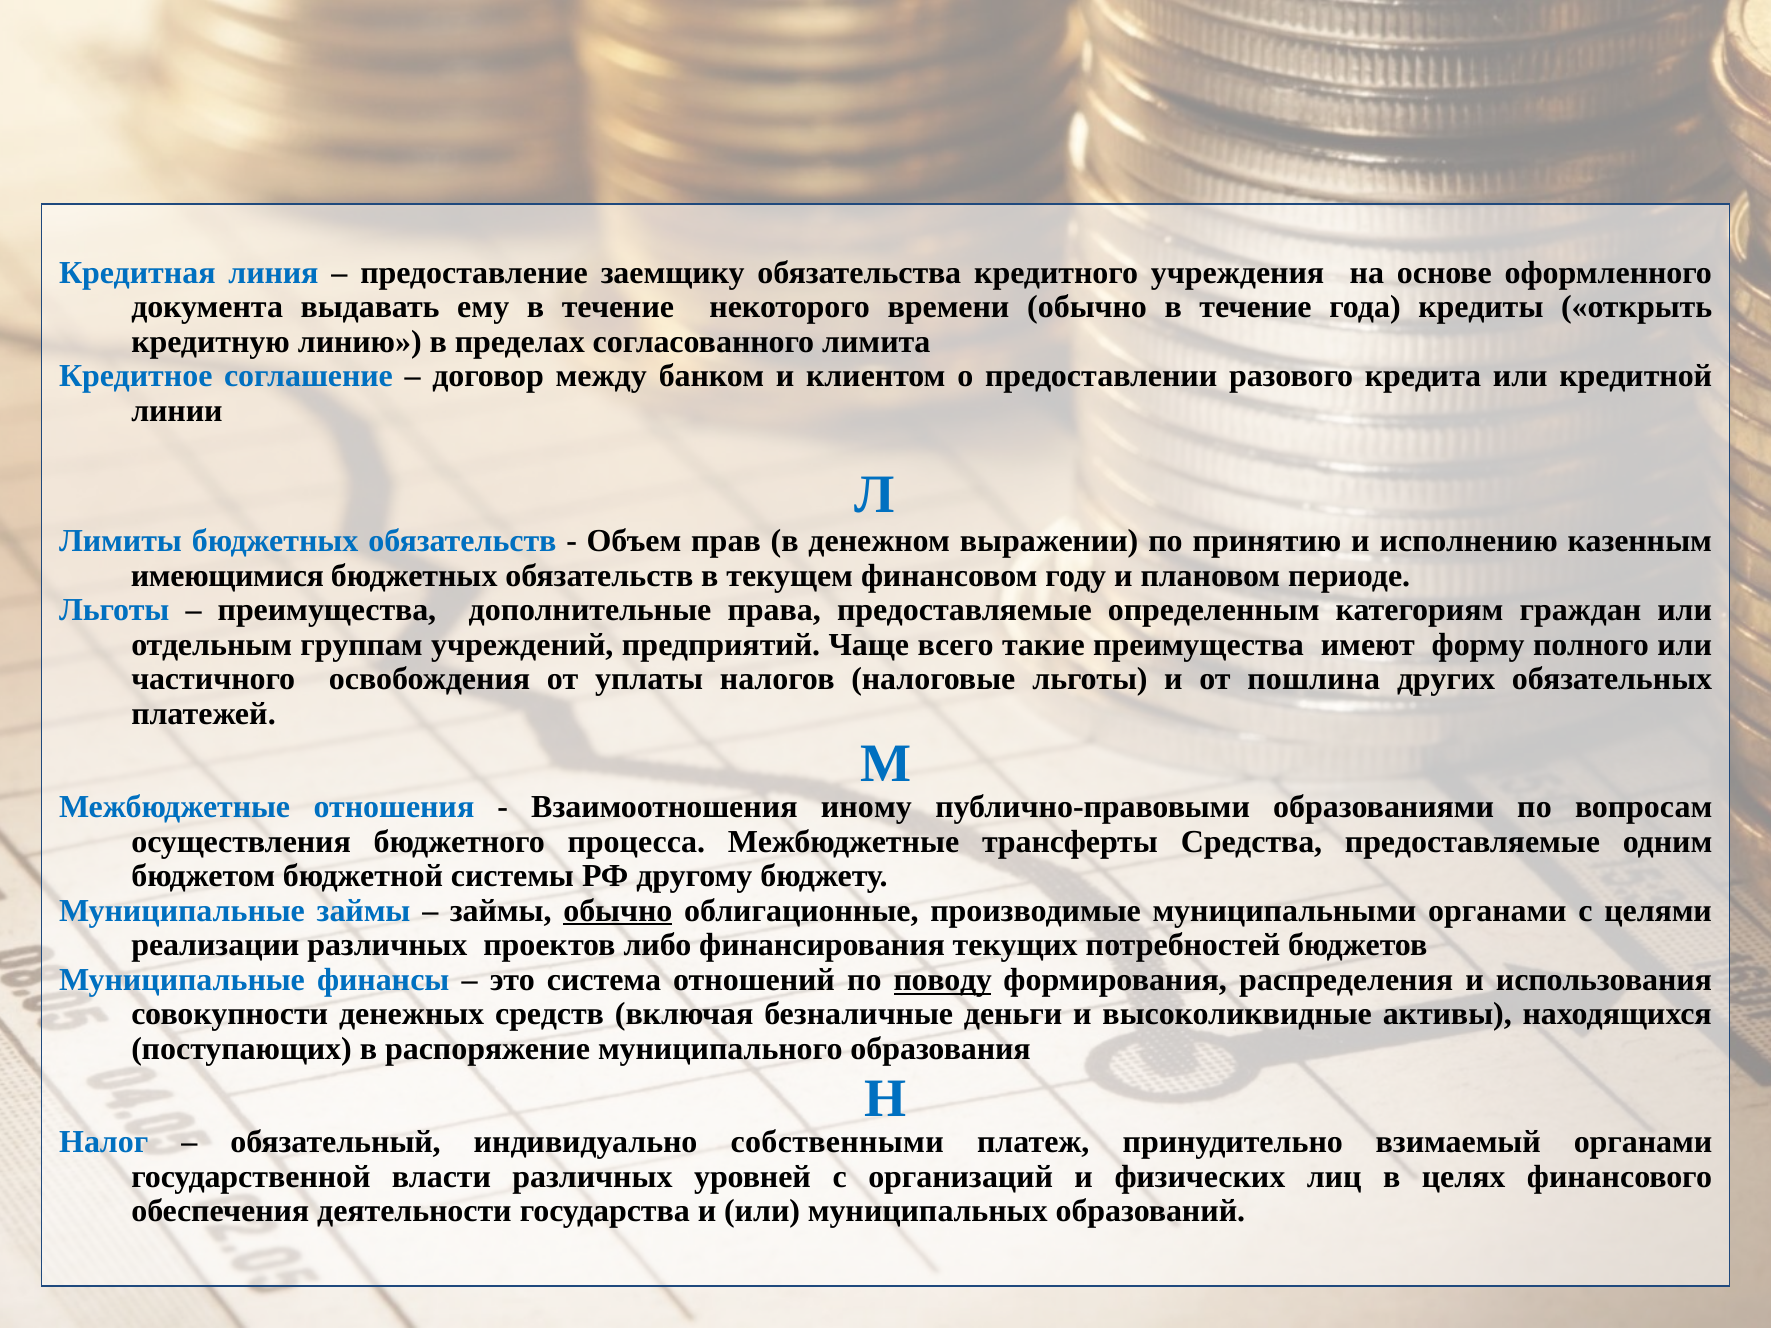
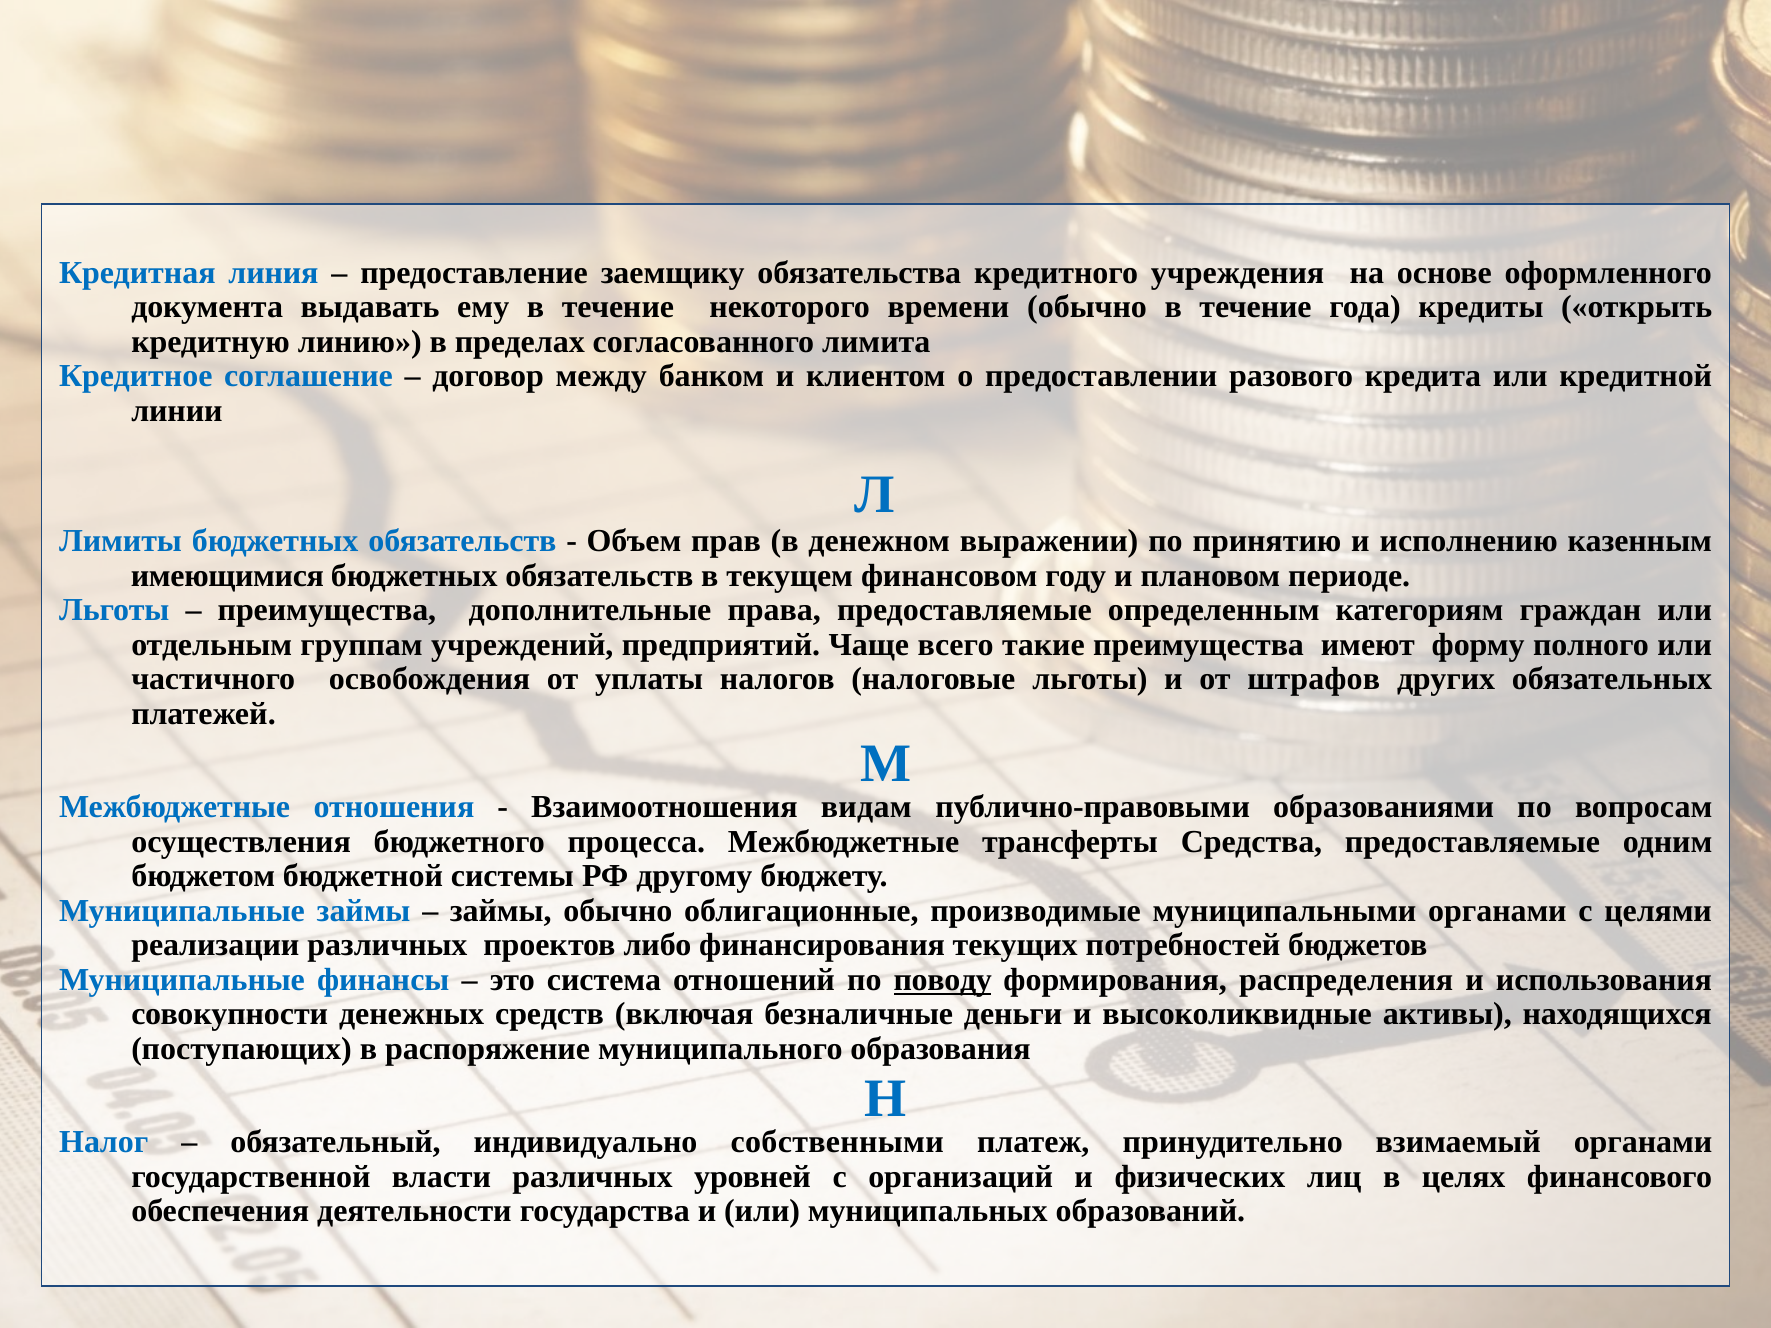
пошлина: пошлина -> штрафов (1314, 680)
иному: иному -> видам (866, 807)
обычно underline: present -> none (618, 911)
